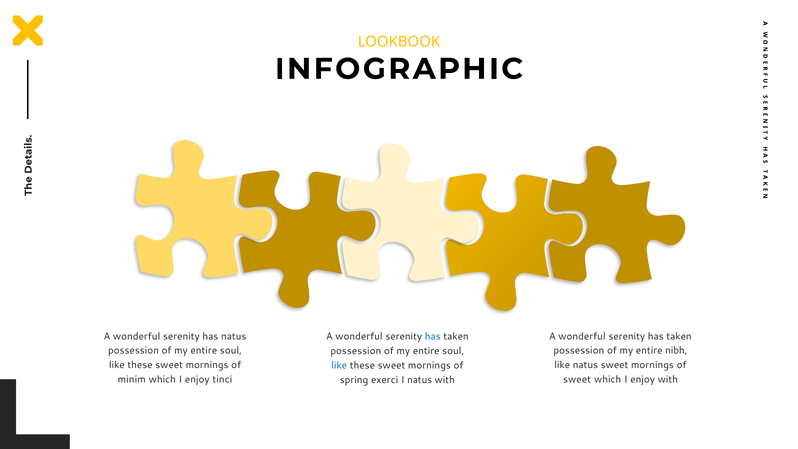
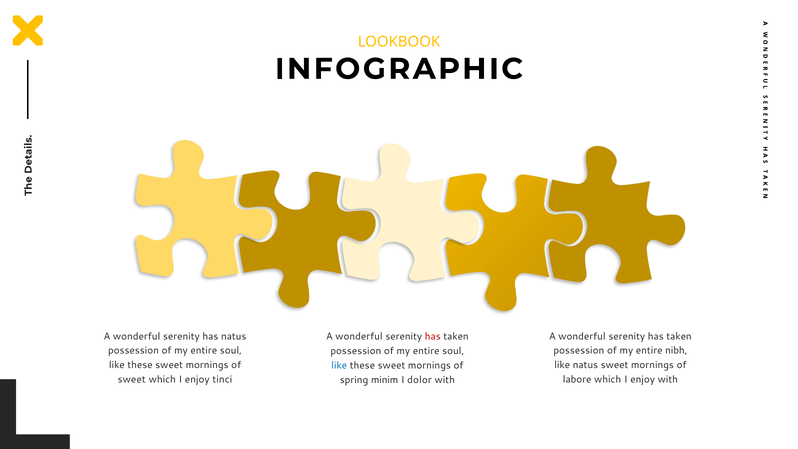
has colour: blue -> red (433, 337)
minim: minim -> sweet (132, 379)
sweet: sweet -> labore (577, 379)
exerci: exerci -> minim (385, 380)
I natus: natus -> dolor (420, 380)
